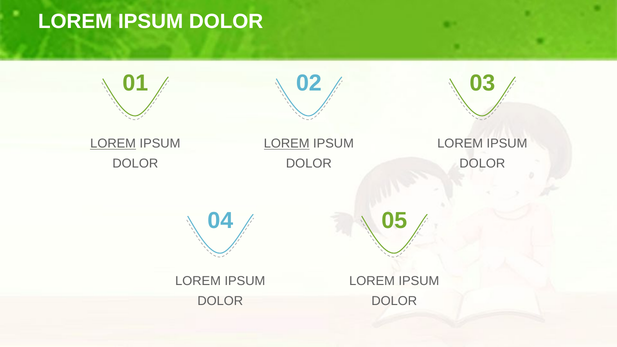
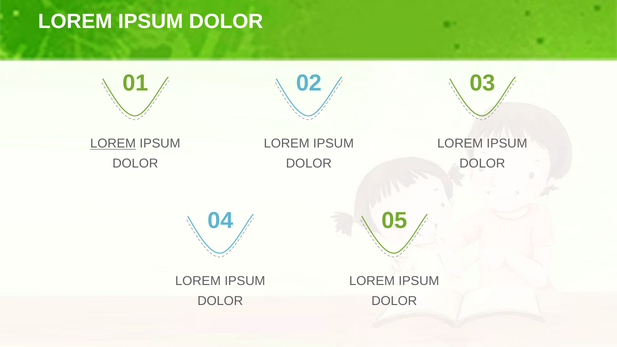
LOREM underline: present -> none (287, 144)
